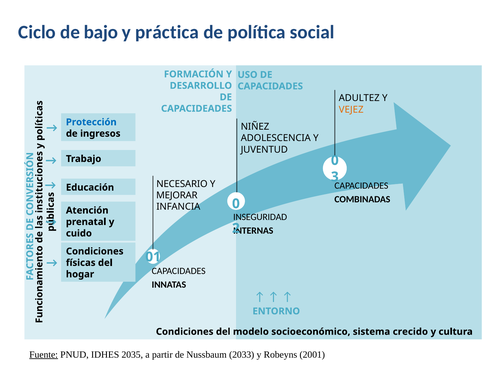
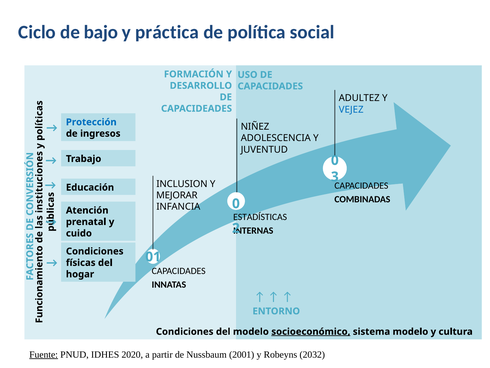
VEJEZ colour: orange -> blue (351, 109)
NECESARIO: NECESARIO -> INCLUSION (182, 184)
INSEGURIDAD: INSEGURIDAD -> ESTADÍSTICAS (260, 217)
socioeconómico underline: none -> present (311, 331)
sistema crecido: crecido -> modelo (410, 331)
2035: 2035 -> 2020 (132, 354)
2033: 2033 -> 2001 (242, 354)
2001: 2001 -> 2032 (312, 354)
